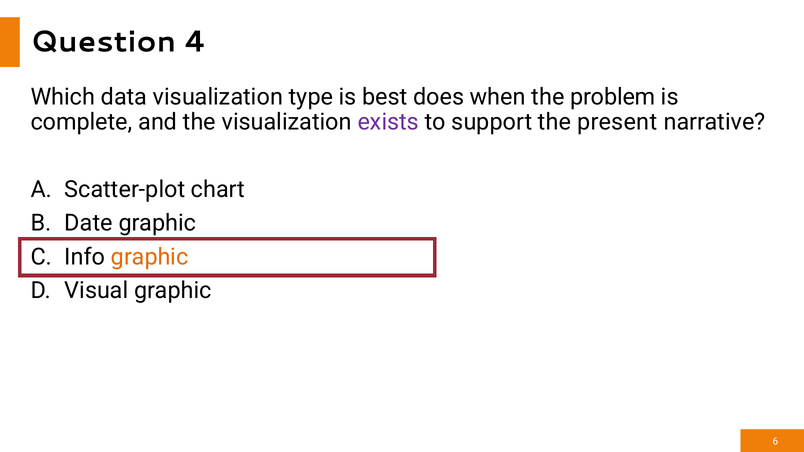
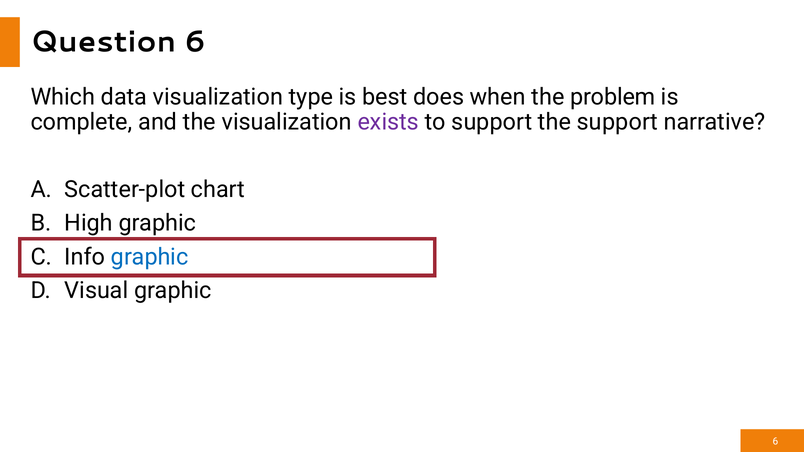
Question 4: 4 -> 6 (195, 42)
the present: present -> support (617, 122)
Date: Date -> High (89, 223)
graphic colour: orange -> blue (150, 257)
